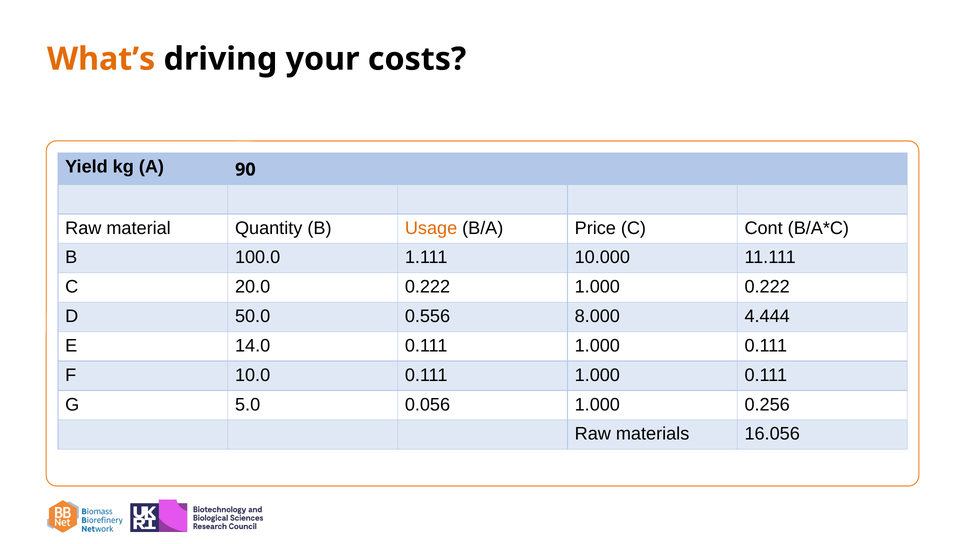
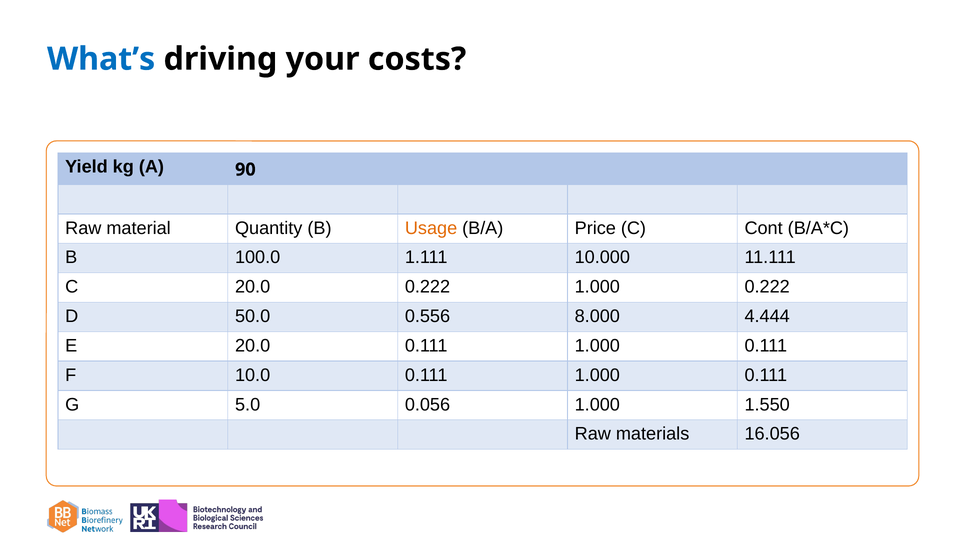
What’s colour: orange -> blue (101, 59)
E 14.0: 14.0 -> 20.0 (253, 345)
0.256: 0.256 -> 1.550 (767, 404)
